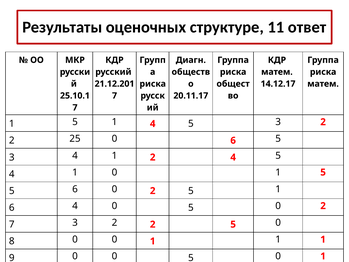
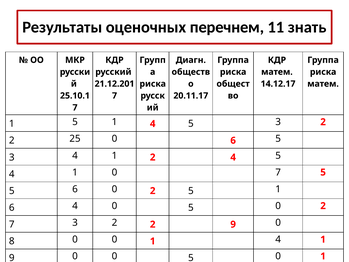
структуре: структуре -> перечнем (227, 27)
ответ: ответ -> знать (307, 27)
1 0 1: 1 -> 7 (278, 172)
2 2 5: 5 -> 9 (233, 224)
0 0 1 1: 1 -> 4 (278, 239)
